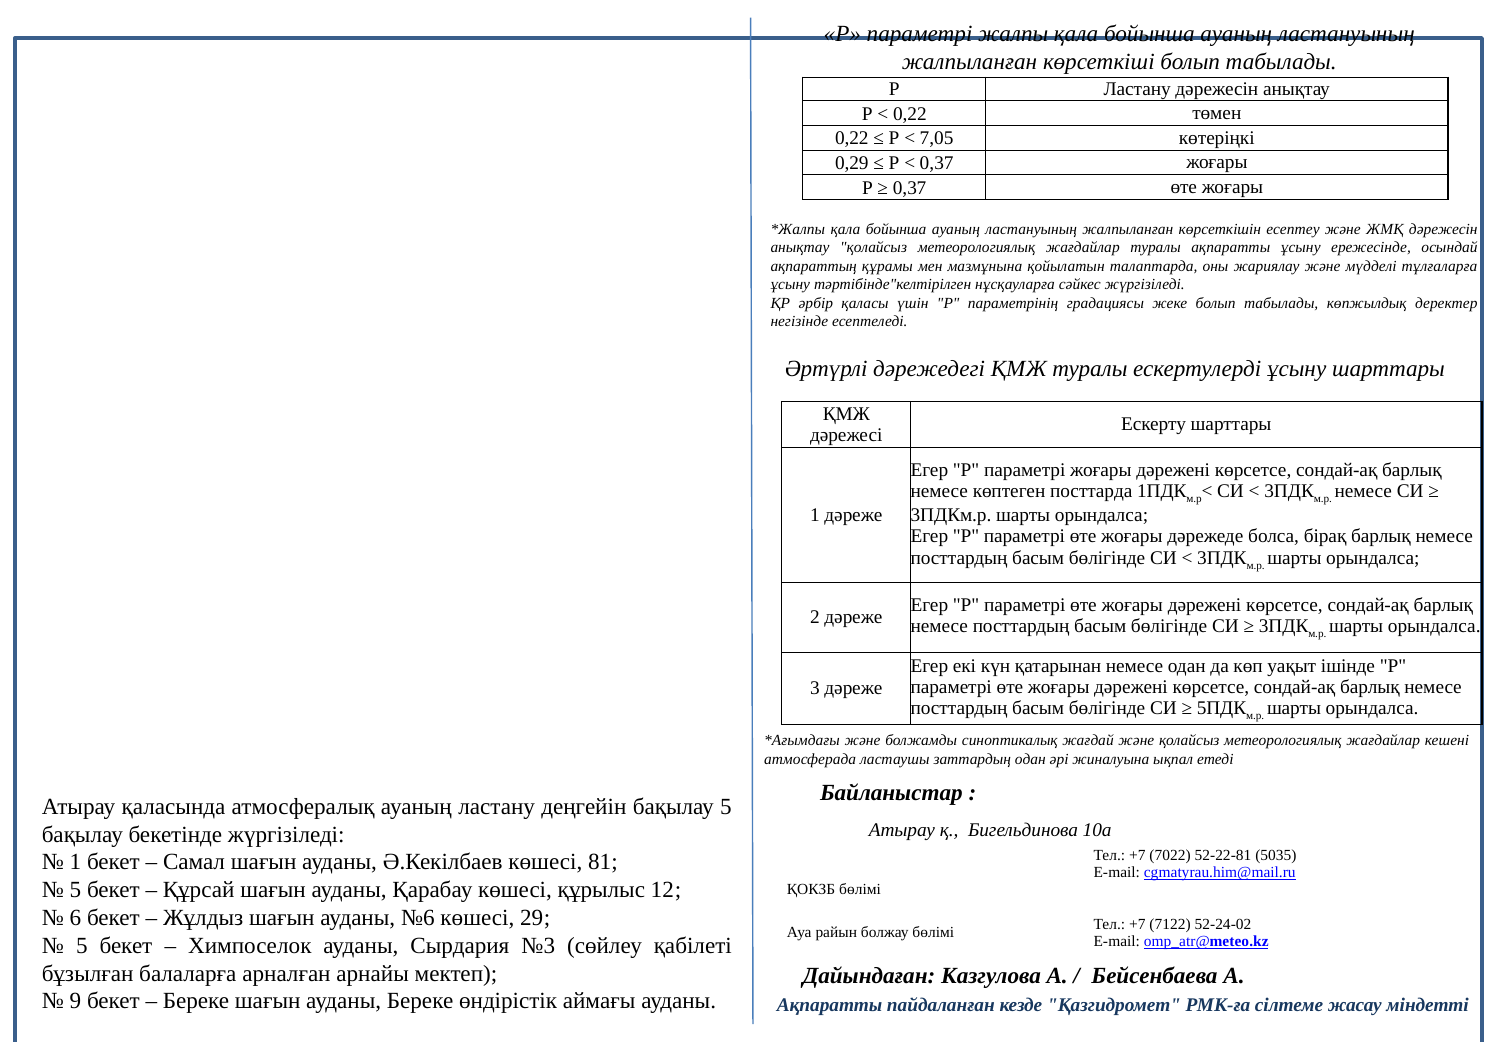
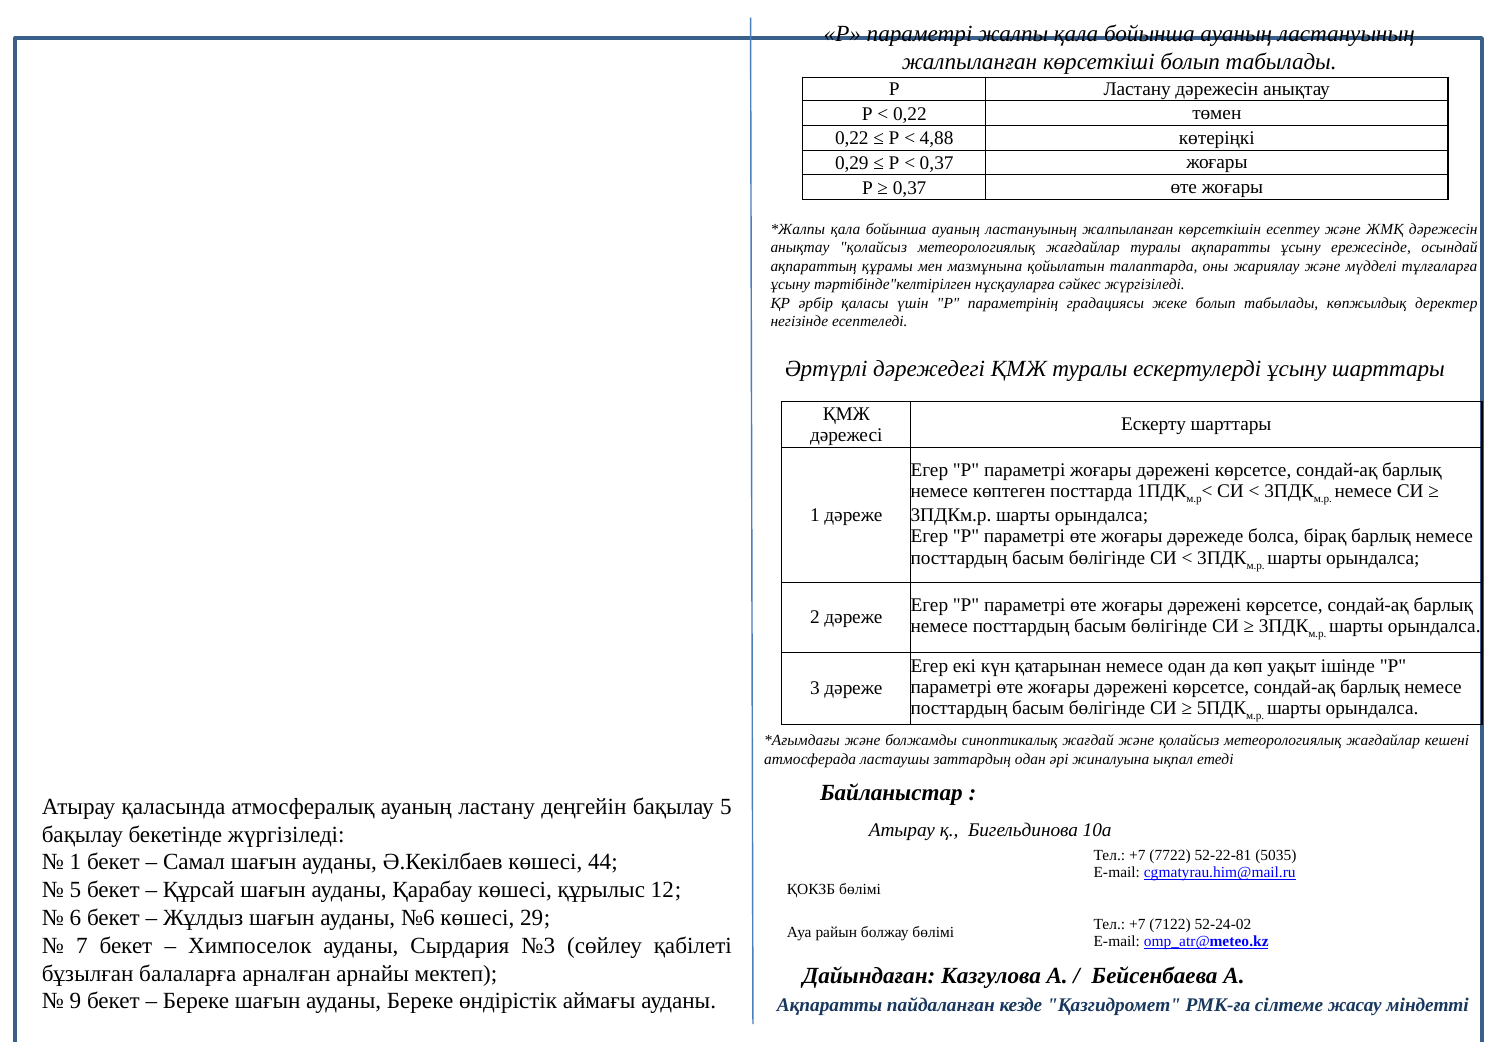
7,05: 7,05 -> 4,88 (937, 139)
7022: 7022 -> 7722 (1170, 856)
81: 81 -> 44 (603, 863)
5: 5 -> 7 (82, 946)
